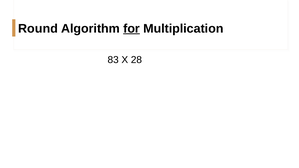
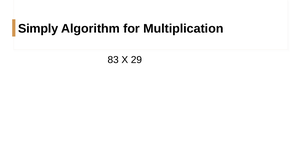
Round: Round -> Simply (38, 29)
for underline: present -> none (132, 29)
28: 28 -> 29 (136, 60)
